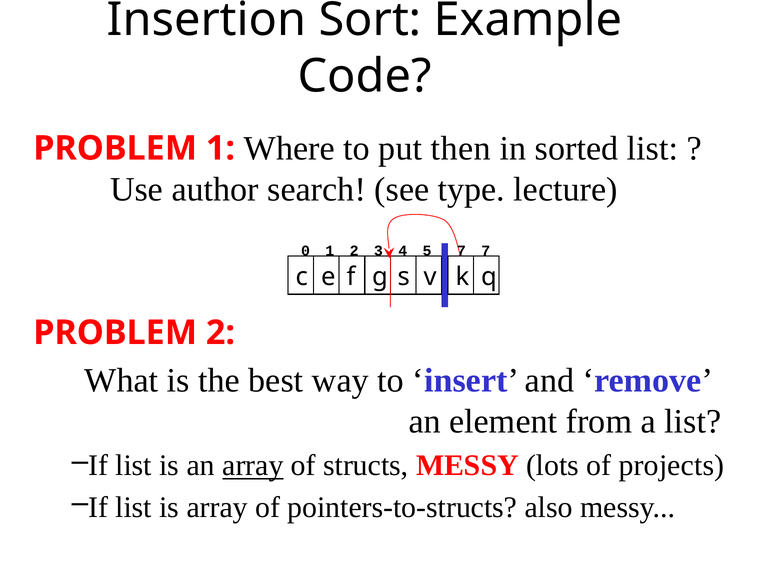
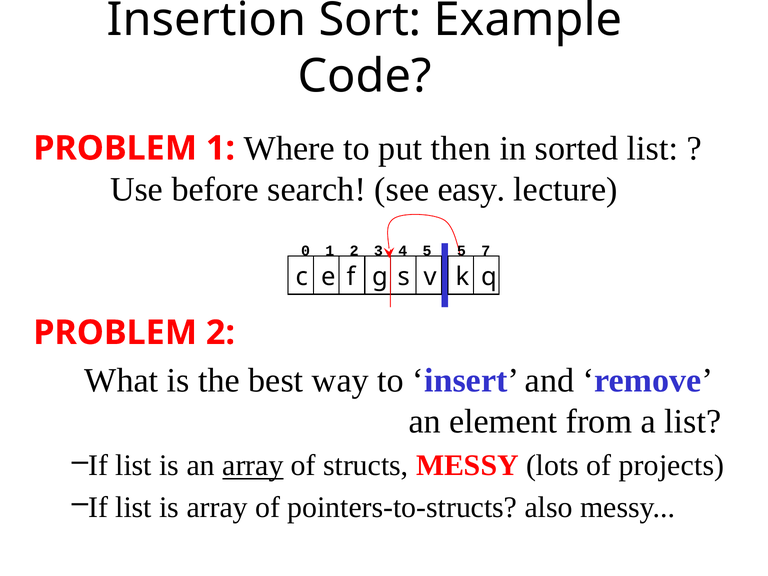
author: author -> before (215, 189)
type: type -> easy (472, 189)
5 7: 7 -> 5 (461, 251)
